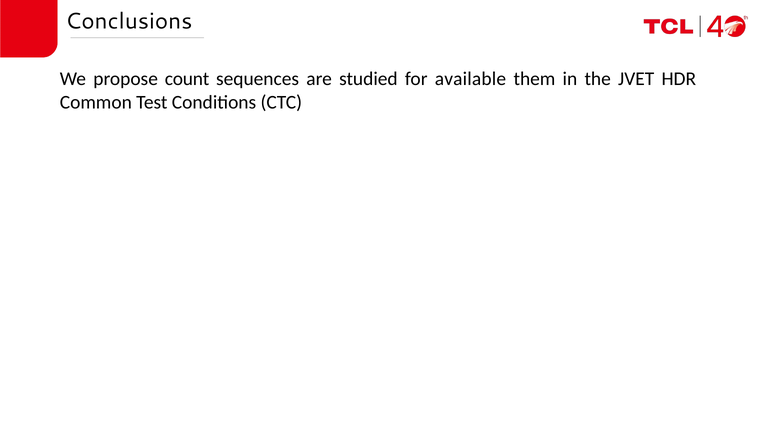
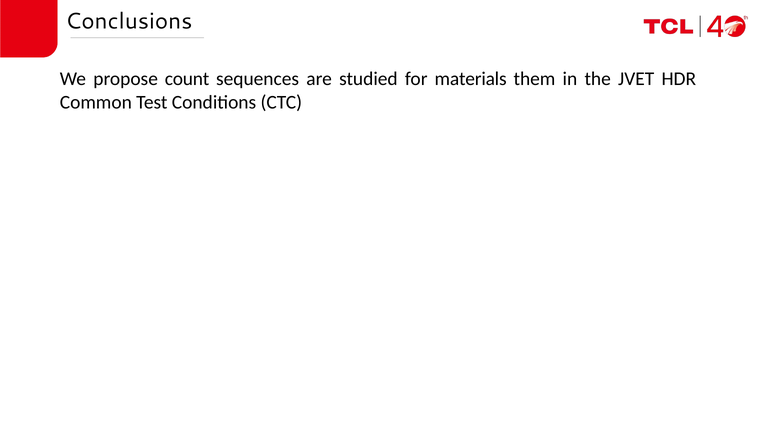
available: available -> materials (471, 79)
